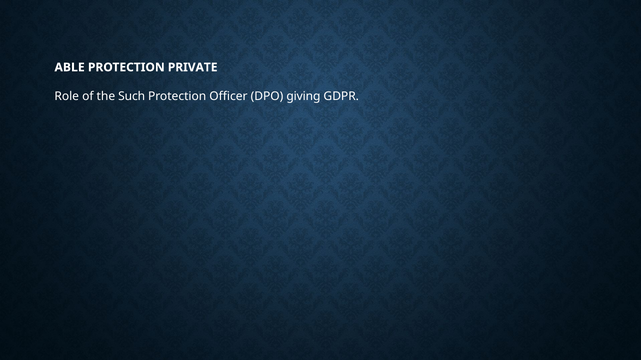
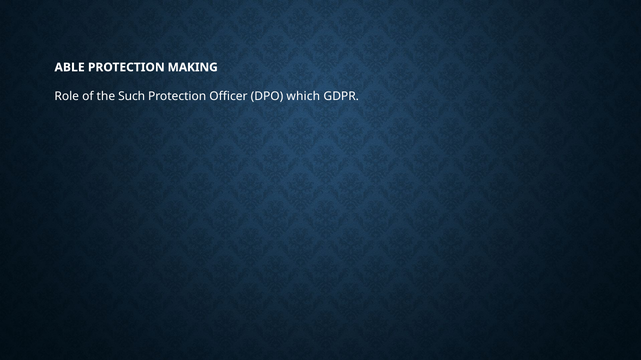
PRIVATE: PRIVATE -> MAKING (193, 67)
giving: giving -> which (303, 96)
